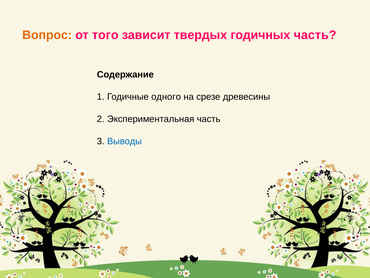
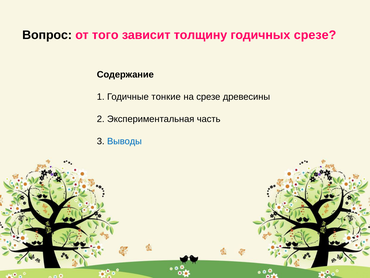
Вопрос colour: orange -> black (47, 35)
твердых: твердых -> толщину (200, 35)
годичных часть: часть -> срезе (315, 35)
одного: одного -> тонкие (166, 97)
